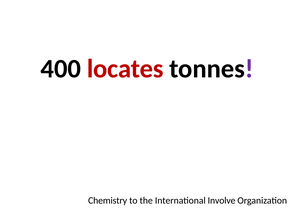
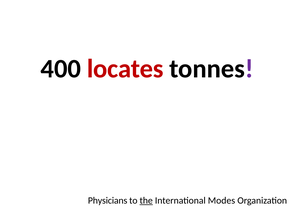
Chemistry: Chemistry -> Physicians (108, 200)
the underline: none -> present (146, 200)
Involve: Involve -> Modes (221, 200)
